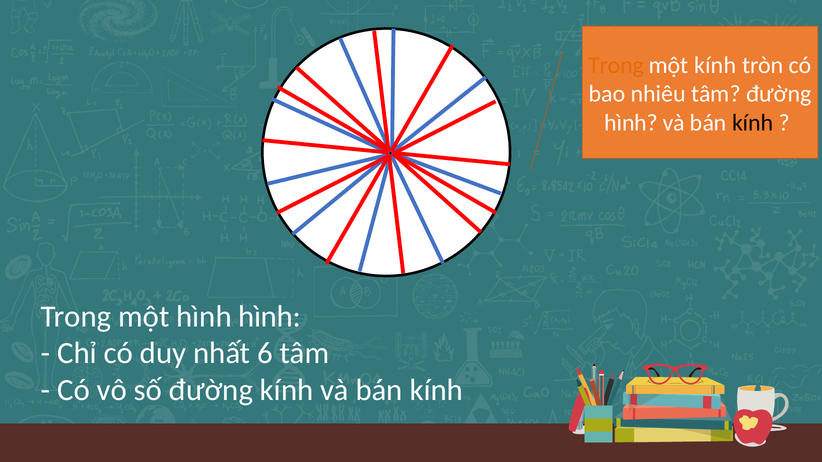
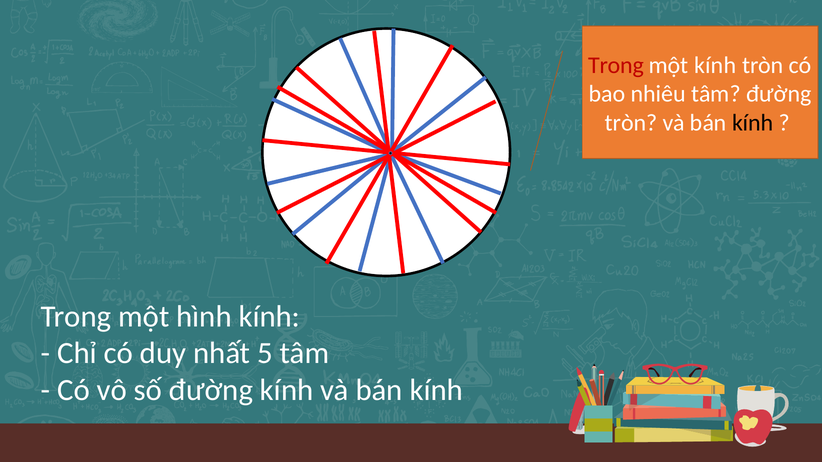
Trong colour: orange -> red (616, 65)
hình: hình -> tròn (631, 123)
hình hình: hình -> kính (269, 317)
6: 6 -> 5 (265, 354)
